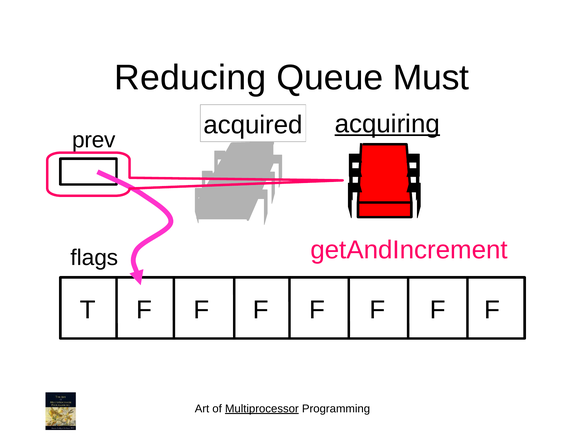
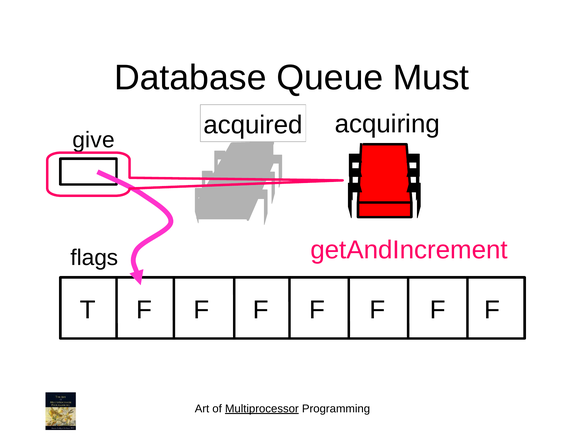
Reducing: Reducing -> Database (190, 78)
acquiring underline: present -> none (387, 124)
prev: prev -> give (94, 140)
